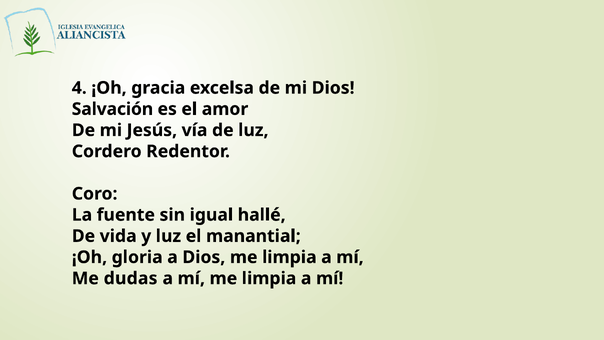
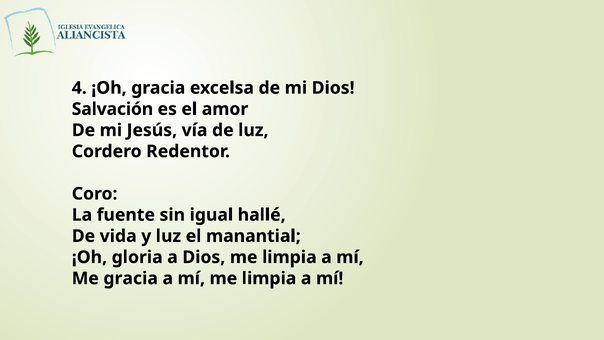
Me dudas: dudas -> gracia (131, 278)
